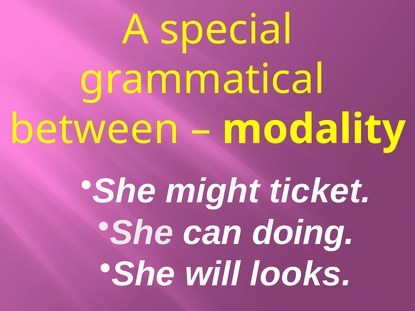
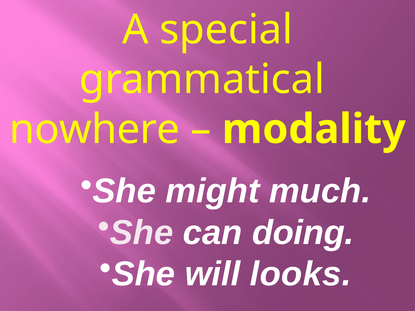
between: between -> nowhere (95, 129)
ticket: ticket -> much (320, 191)
